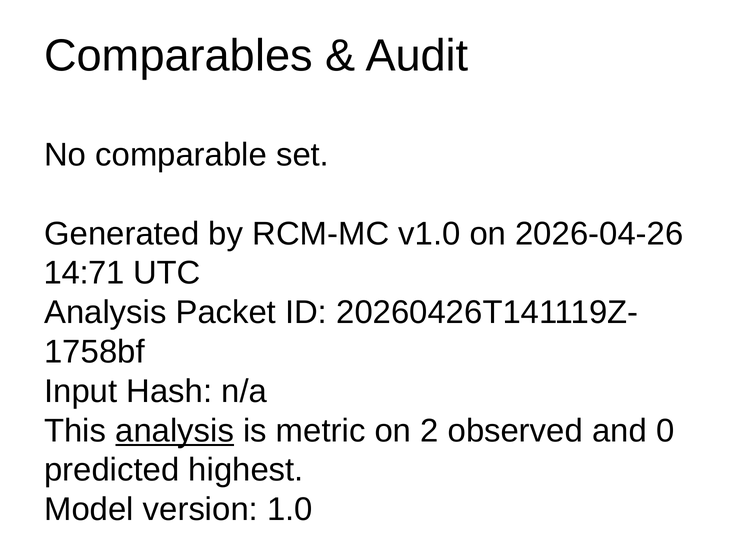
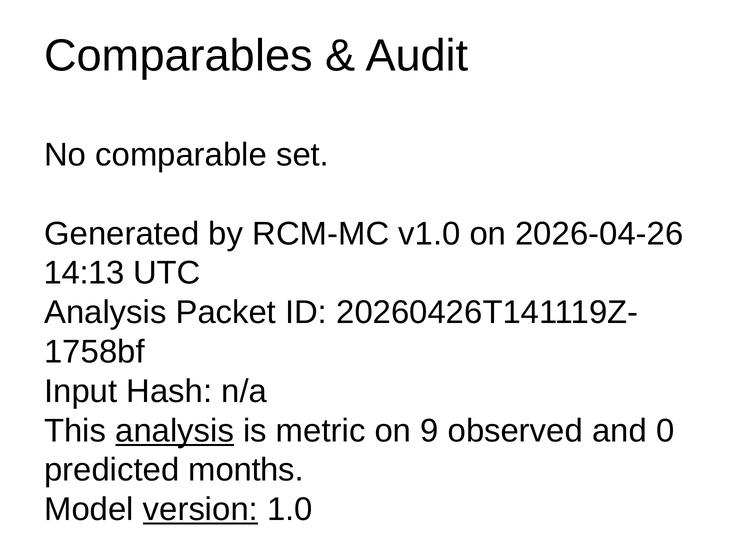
14:71: 14:71 -> 14:13 (84, 273)
2: 2 -> 9 (429, 431)
highest: highest -> months (246, 470)
version underline: none -> present (200, 510)
